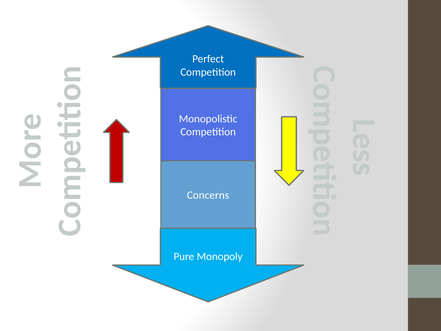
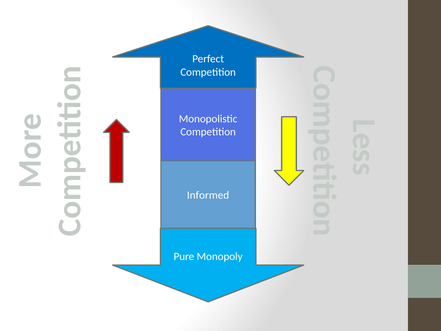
Concerns: Concerns -> Informed (208, 195)
